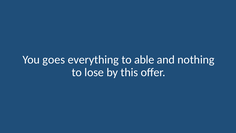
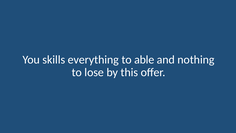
goes: goes -> skills (54, 60)
